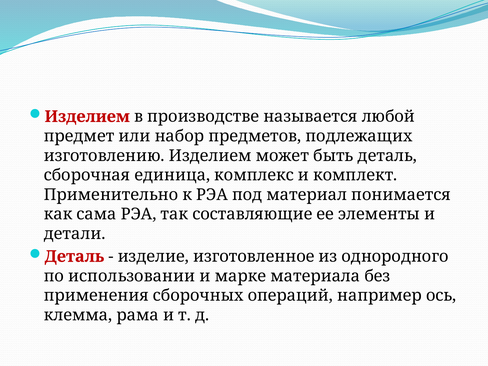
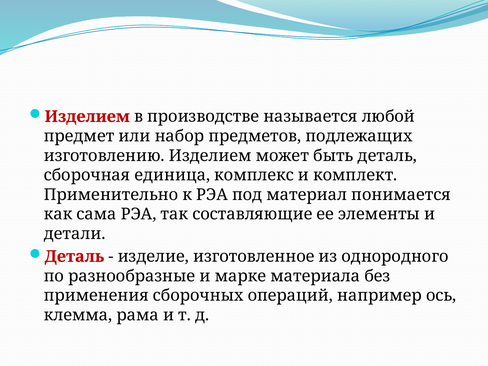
использовании: использовании -> разнообразные (132, 276)
